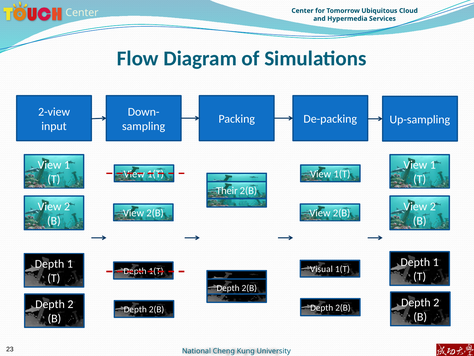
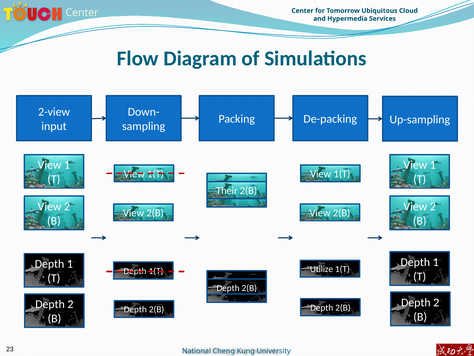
Visual: Visual -> Utilize (321, 269)
